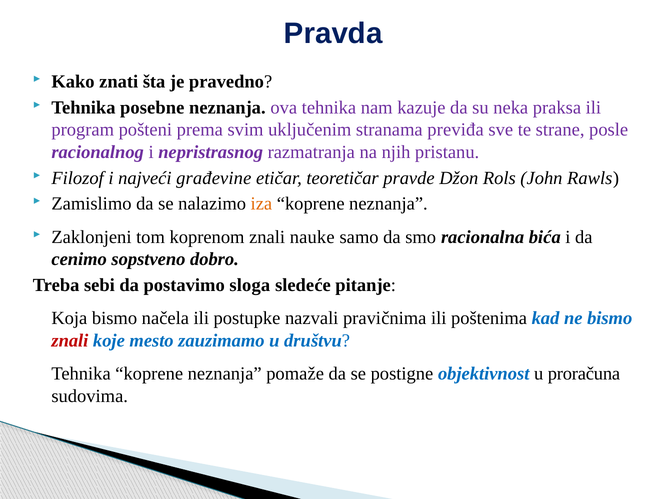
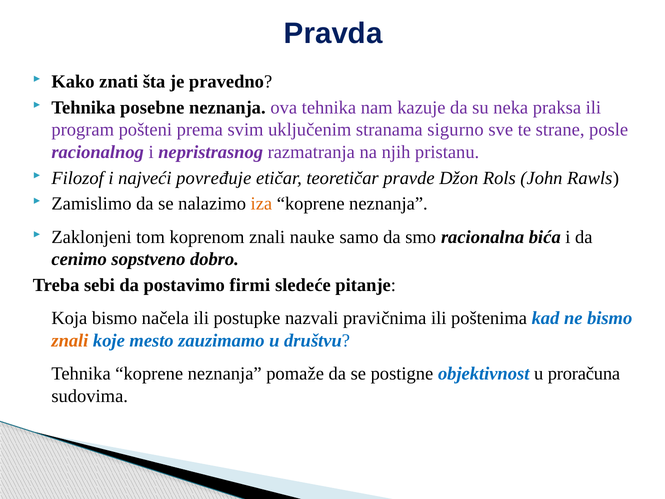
previđa: previđa -> sigurno (456, 130)
građevine: građevine -> povređuje (214, 178)
sloga: sloga -> firmi (250, 285)
znali colour: red -> orange (70, 340)
